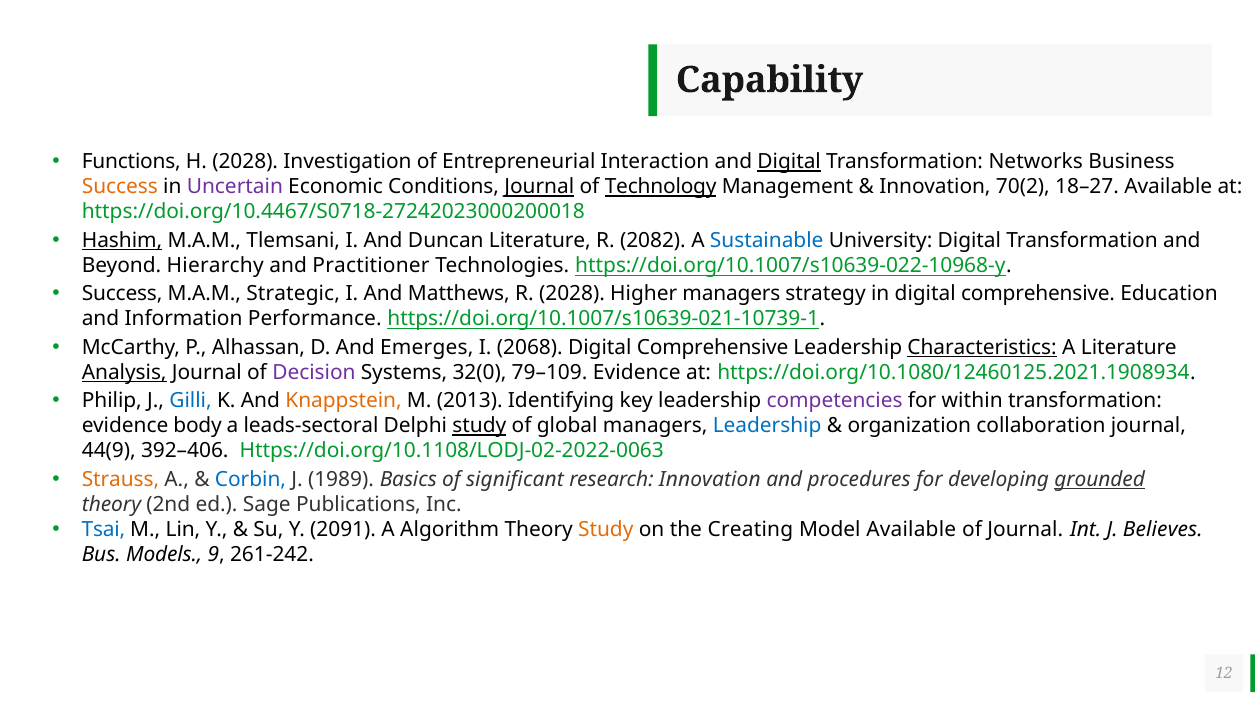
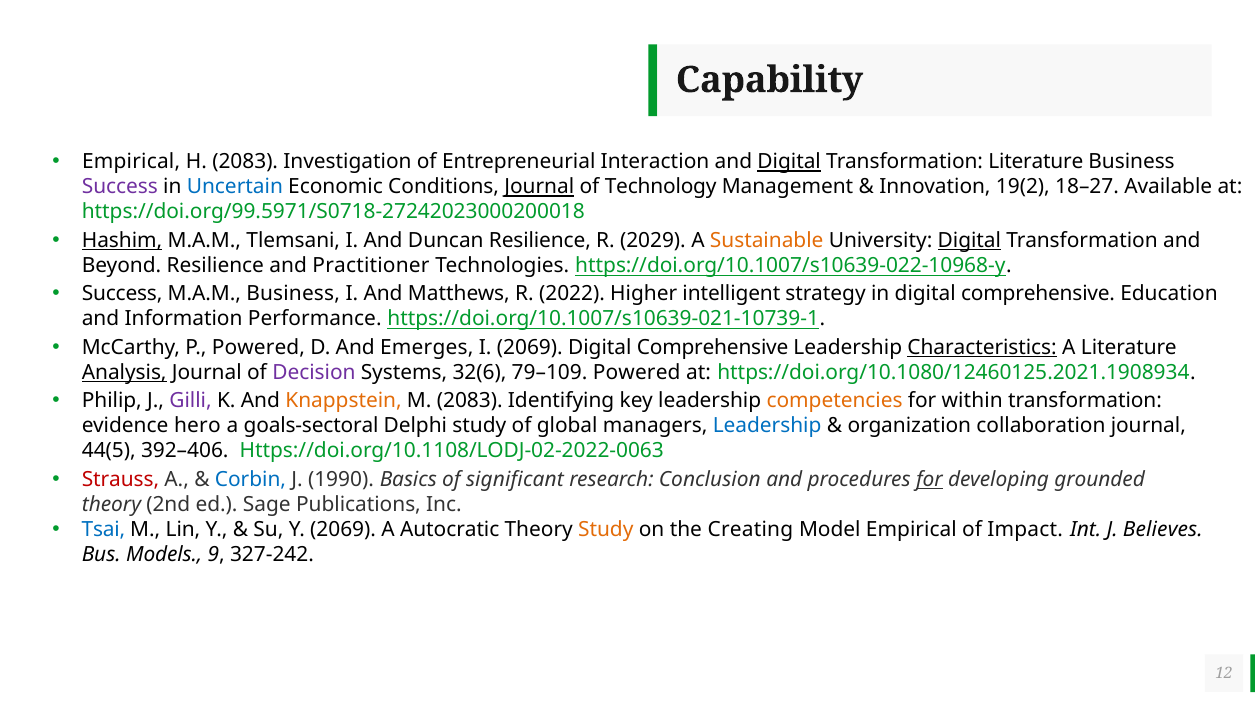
Functions: Functions -> Empirical (131, 162)
H 2028: 2028 -> 2083 (245, 162)
Transformation Networks: Networks -> Literature (1036, 162)
Success colour: orange -> purple (120, 187)
Uncertain colour: purple -> blue (235, 187)
Technology underline: present -> none (661, 187)
70(2: 70(2 -> 19(2 (1023, 187)
https://doi.org/10.4467/S0718-27242023000200018: https://doi.org/10.4467/S0718-27242023000200018 -> https://doi.org/99.5971/S0718-27242023000200018 (333, 212)
Duncan Literature: Literature -> Resilience (540, 240)
2082: 2082 -> 2029 (653, 240)
Sustainable colour: blue -> orange (767, 240)
Digital underline: none -> present (969, 240)
Beyond Hierarchy: Hierarchy -> Resilience (215, 266)
M.A.M Strategic: Strategic -> Business (293, 294)
R 2028: 2028 -> 2022 (572, 294)
Higher managers: managers -> intelligent (731, 294)
P Alhassan: Alhassan -> Powered (258, 347)
I 2068: 2068 -> 2069 (530, 347)
32(0: 32(0 -> 32(6 (479, 372)
79–109 Evidence: Evidence -> Powered (637, 372)
Gilli colour: blue -> purple (191, 401)
M 2013: 2013 -> 2083 (470, 401)
competencies colour: purple -> orange (835, 401)
body: body -> hero (197, 426)
leads-sectoral: leads-sectoral -> goals-sectoral (311, 426)
study underline: present -> none (479, 426)
44(9: 44(9 -> 44(5 (109, 451)
Strauss colour: orange -> red (121, 479)
1989: 1989 -> 1990 (341, 479)
research Innovation: Innovation -> Conclusion (710, 479)
for underline: none -> present (929, 479)
grounded underline: present -> none (1100, 479)
Y 2091: 2091 -> 2069 (343, 530)
Algorithm: Algorithm -> Autocratic (450, 530)
Model Available: Available -> Empirical (911, 530)
of Journal: Journal -> Impact (1025, 530)
261-242: 261-242 -> 327-242 (272, 555)
